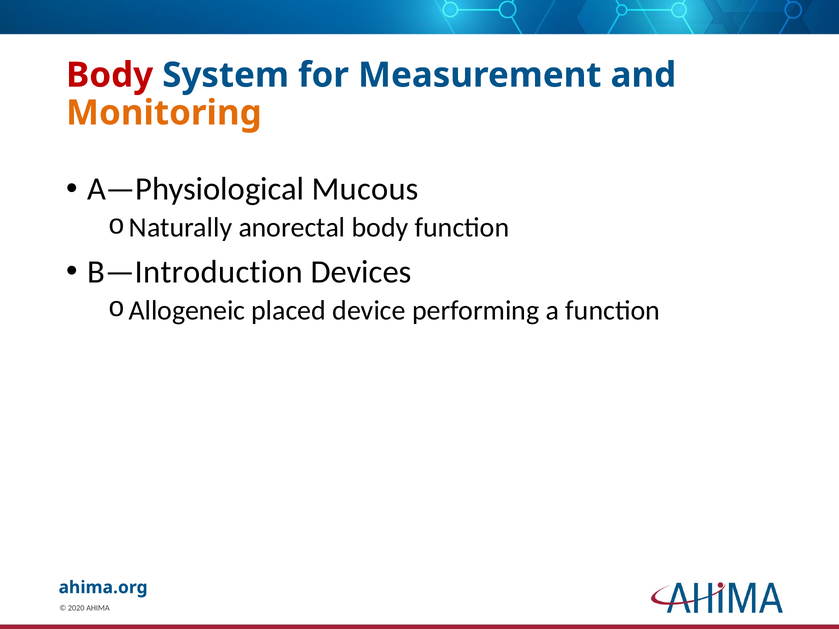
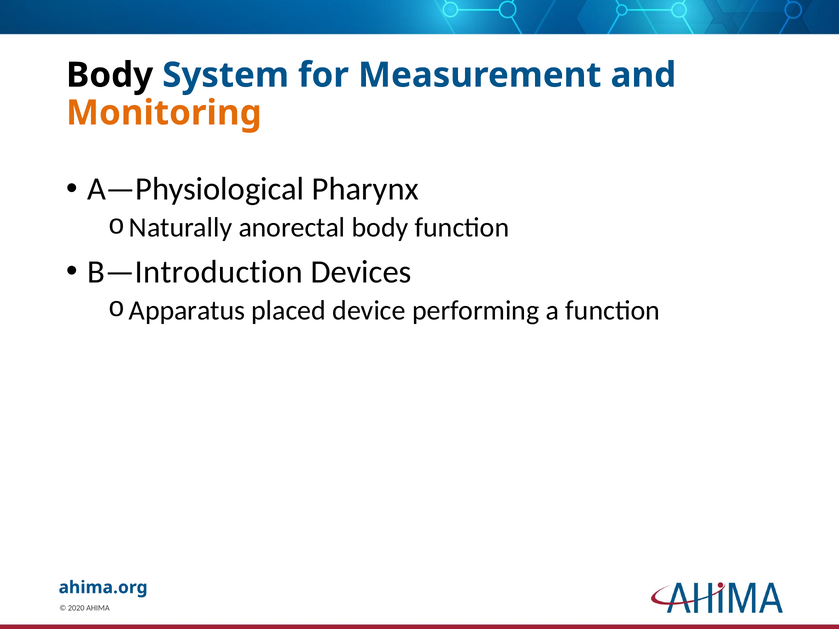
Body colour: red -> black (110, 75)
Mucous: Mucous -> Pharynx (365, 189)
Allogeneic: Allogeneic -> Apparatus (187, 311)
